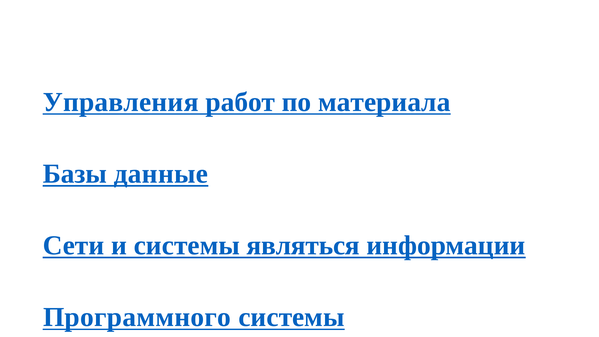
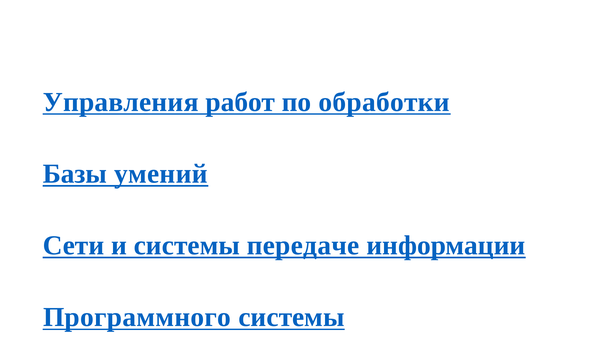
материала: материала -> обработки (384, 102)
данные: данные -> умений (161, 174)
являться: являться -> передаче (303, 245)
